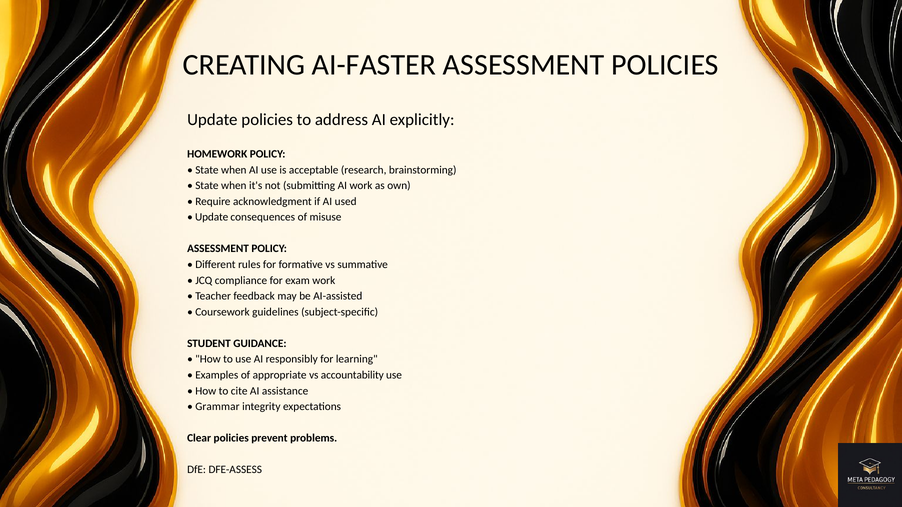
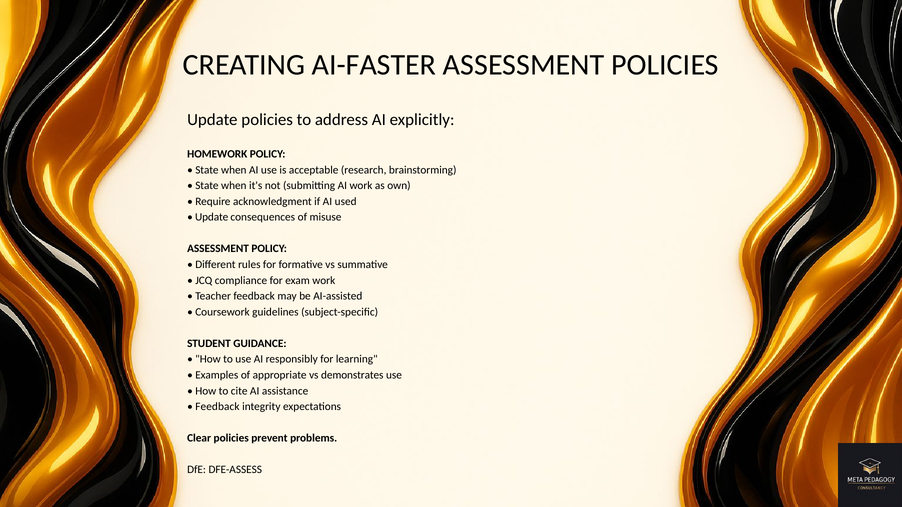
accountability: accountability -> demonstrates (352, 375)
Grammar: Grammar -> Feedback (217, 407)
